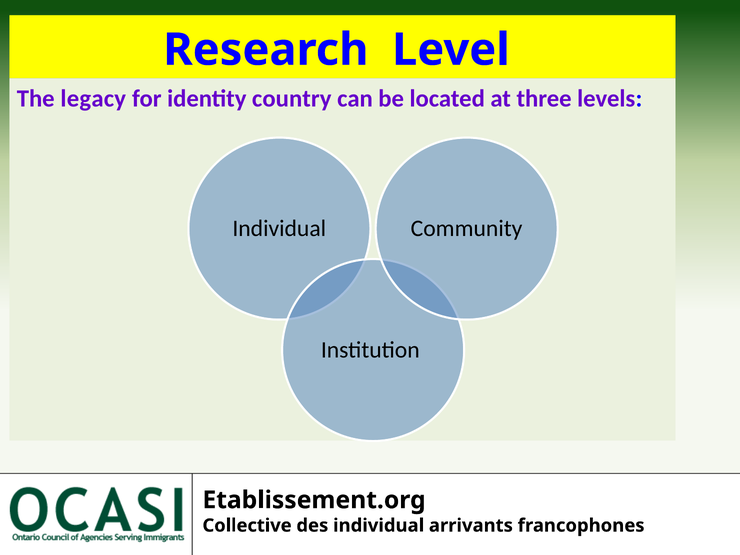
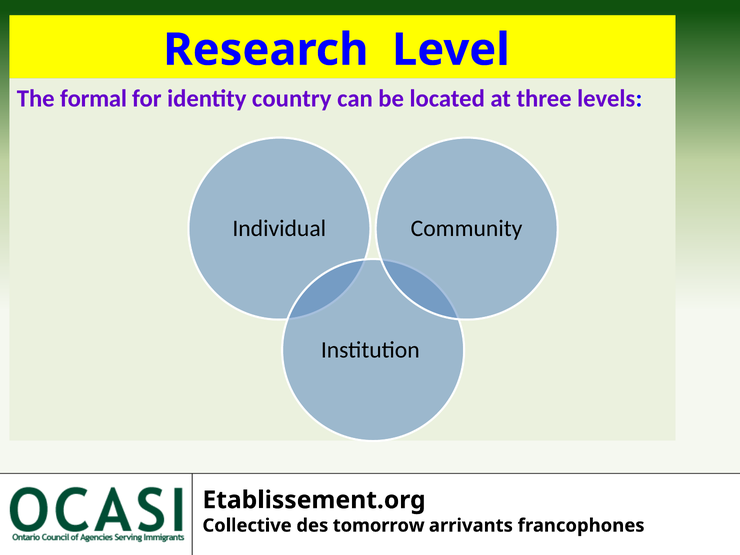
legacy: legacy -> formal (94, 98)
des individual: individual -> tomorrow (379, 526)
